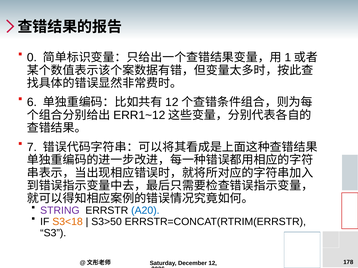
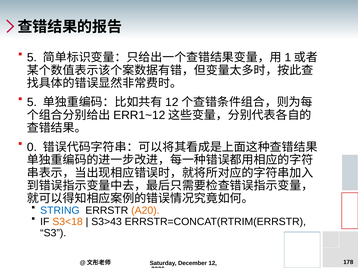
0: 0 -> 5 (32, 58)
6: 6 -> 5 (32, 102)
7: 7 -> 0 (32, 147)
STRING colour: purple -> blue (60, 211)
A20 colour: blue -> orange (145, 211)
S3>50: S3>50 -> S3>43 (107, 222)
